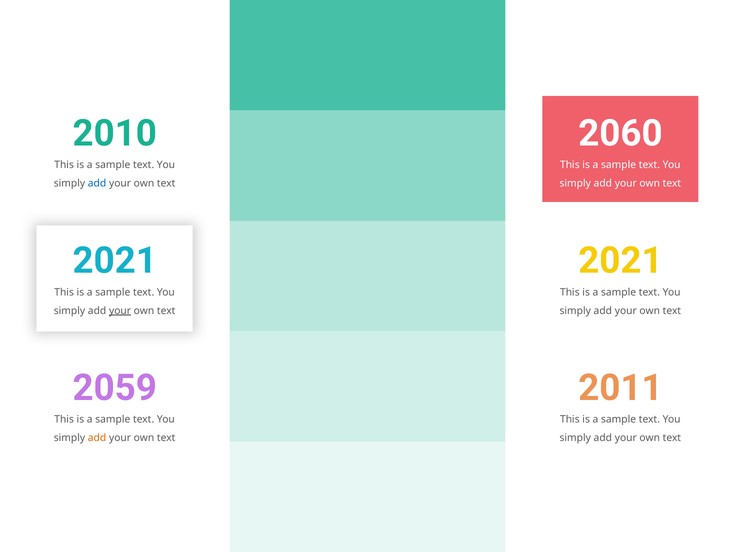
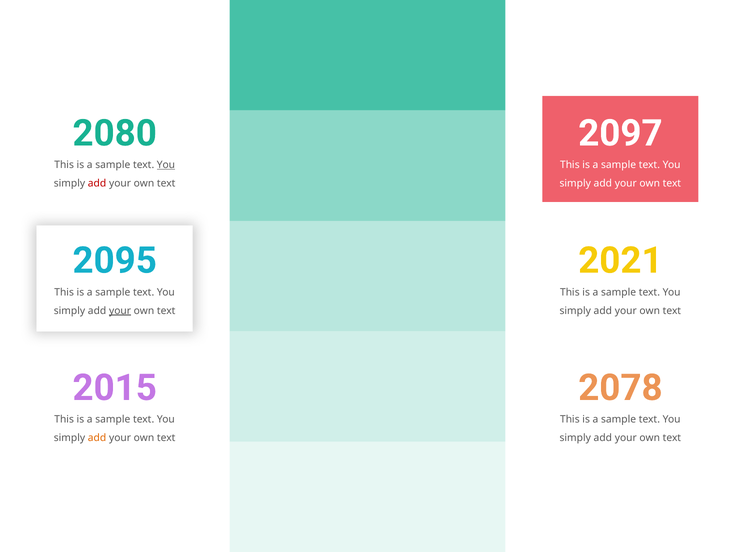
2010: 2010 -> 2080 (115, 133)
2060: 2060 -> 2097 (620, 133)
You underline: none -> present (166, 165)
add colour: blue -> red (97, 183)
2021: 2021 -> 2095 (115, 260)
2059: 2059 -> 2015 (115, 387)
2011: 2011 -> 2078 (620, 387)
